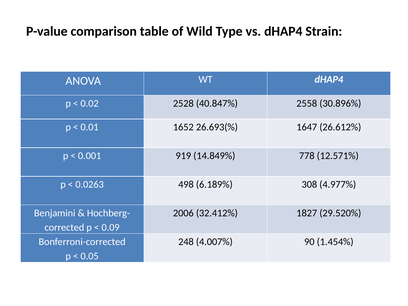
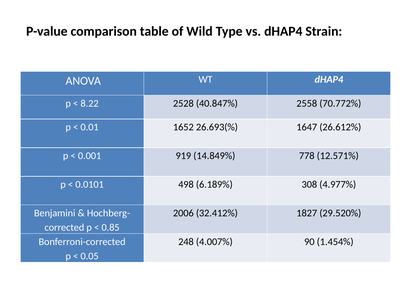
0.02: 0.02 -> 8.22 (90, 103)
30.896%: 30.896% -> 70.772% (340, 103)
0.0263: 0.0263 -> 0.0101 (90, 184)
0.09: 0.09 -> 0.85 (111, 227)
